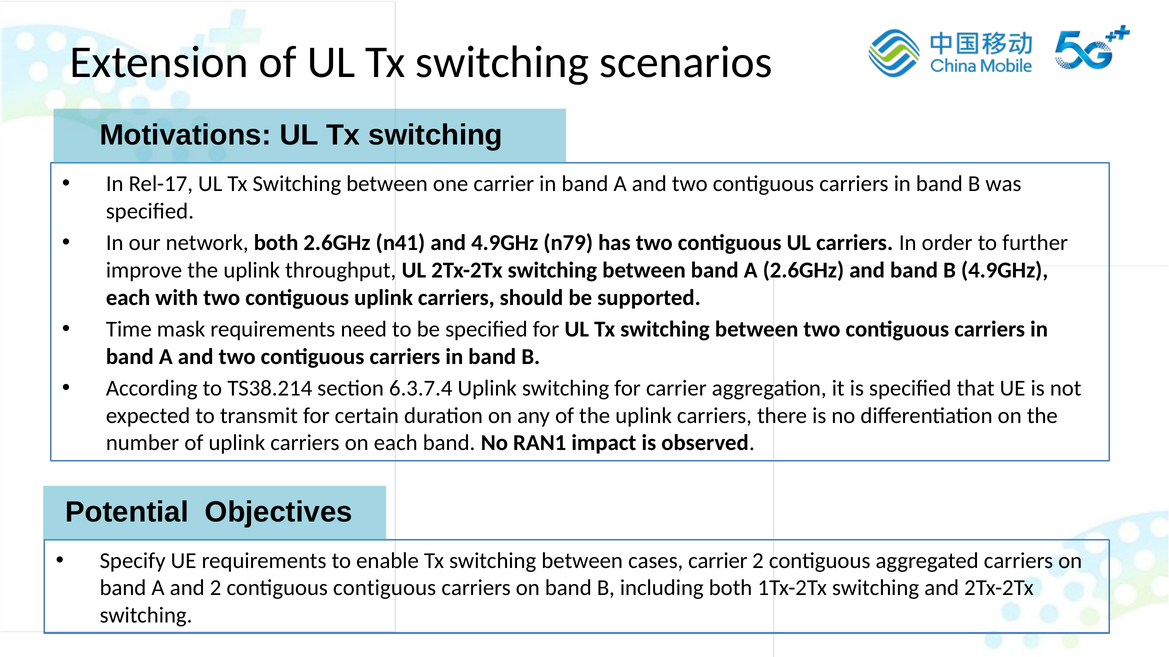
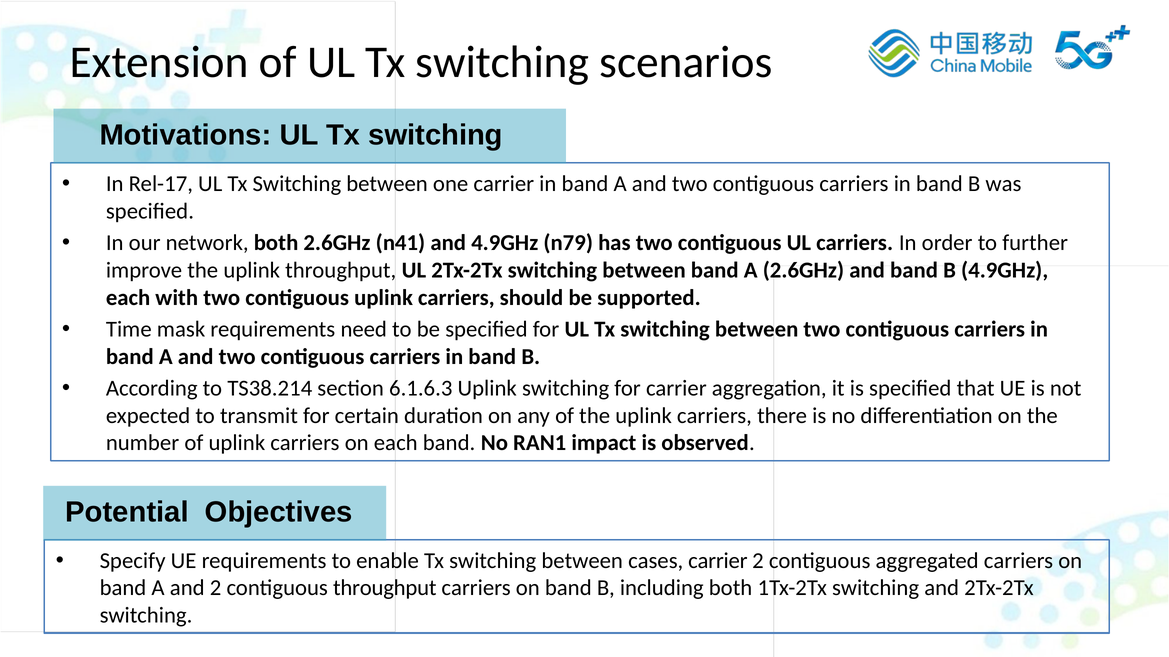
6.3.7.4: 6.3.7.4 -> 6.1.6.3 (421, 389)
contiguous contiguous: contiguous -> throughput (385, 589)
